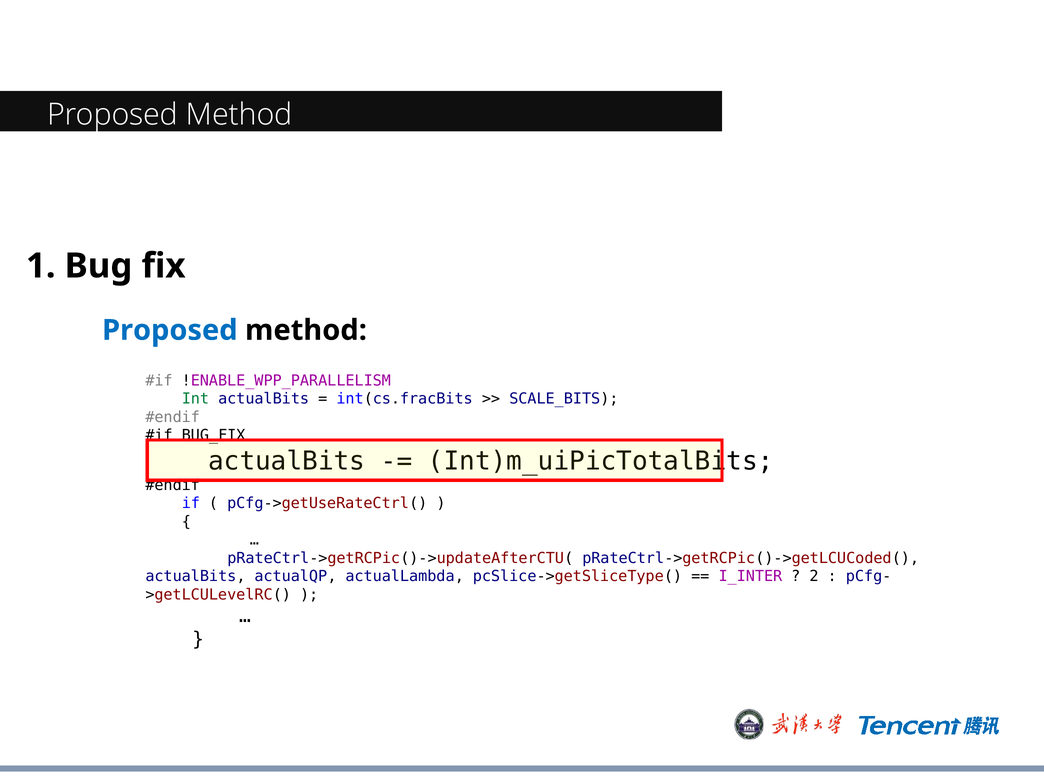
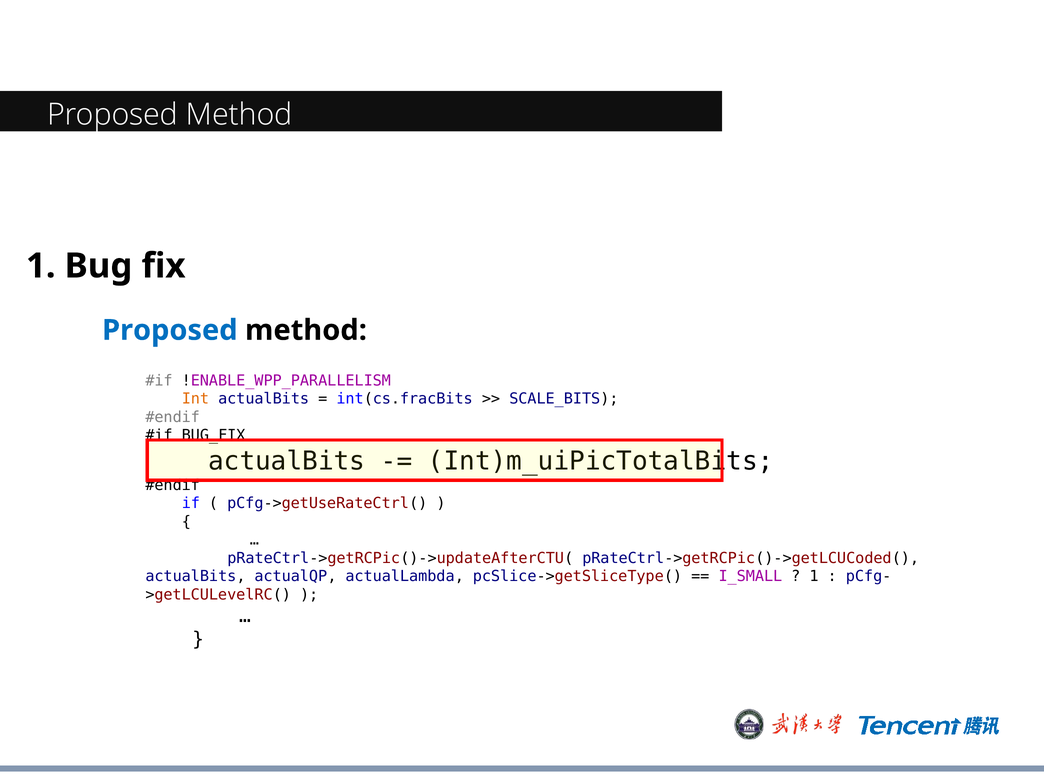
Int colour: green -> orange (195, 399)
I_INTER: I_INTER -> I_SMALL (750, 576)
2: 2 -> 1 (814, 576)
